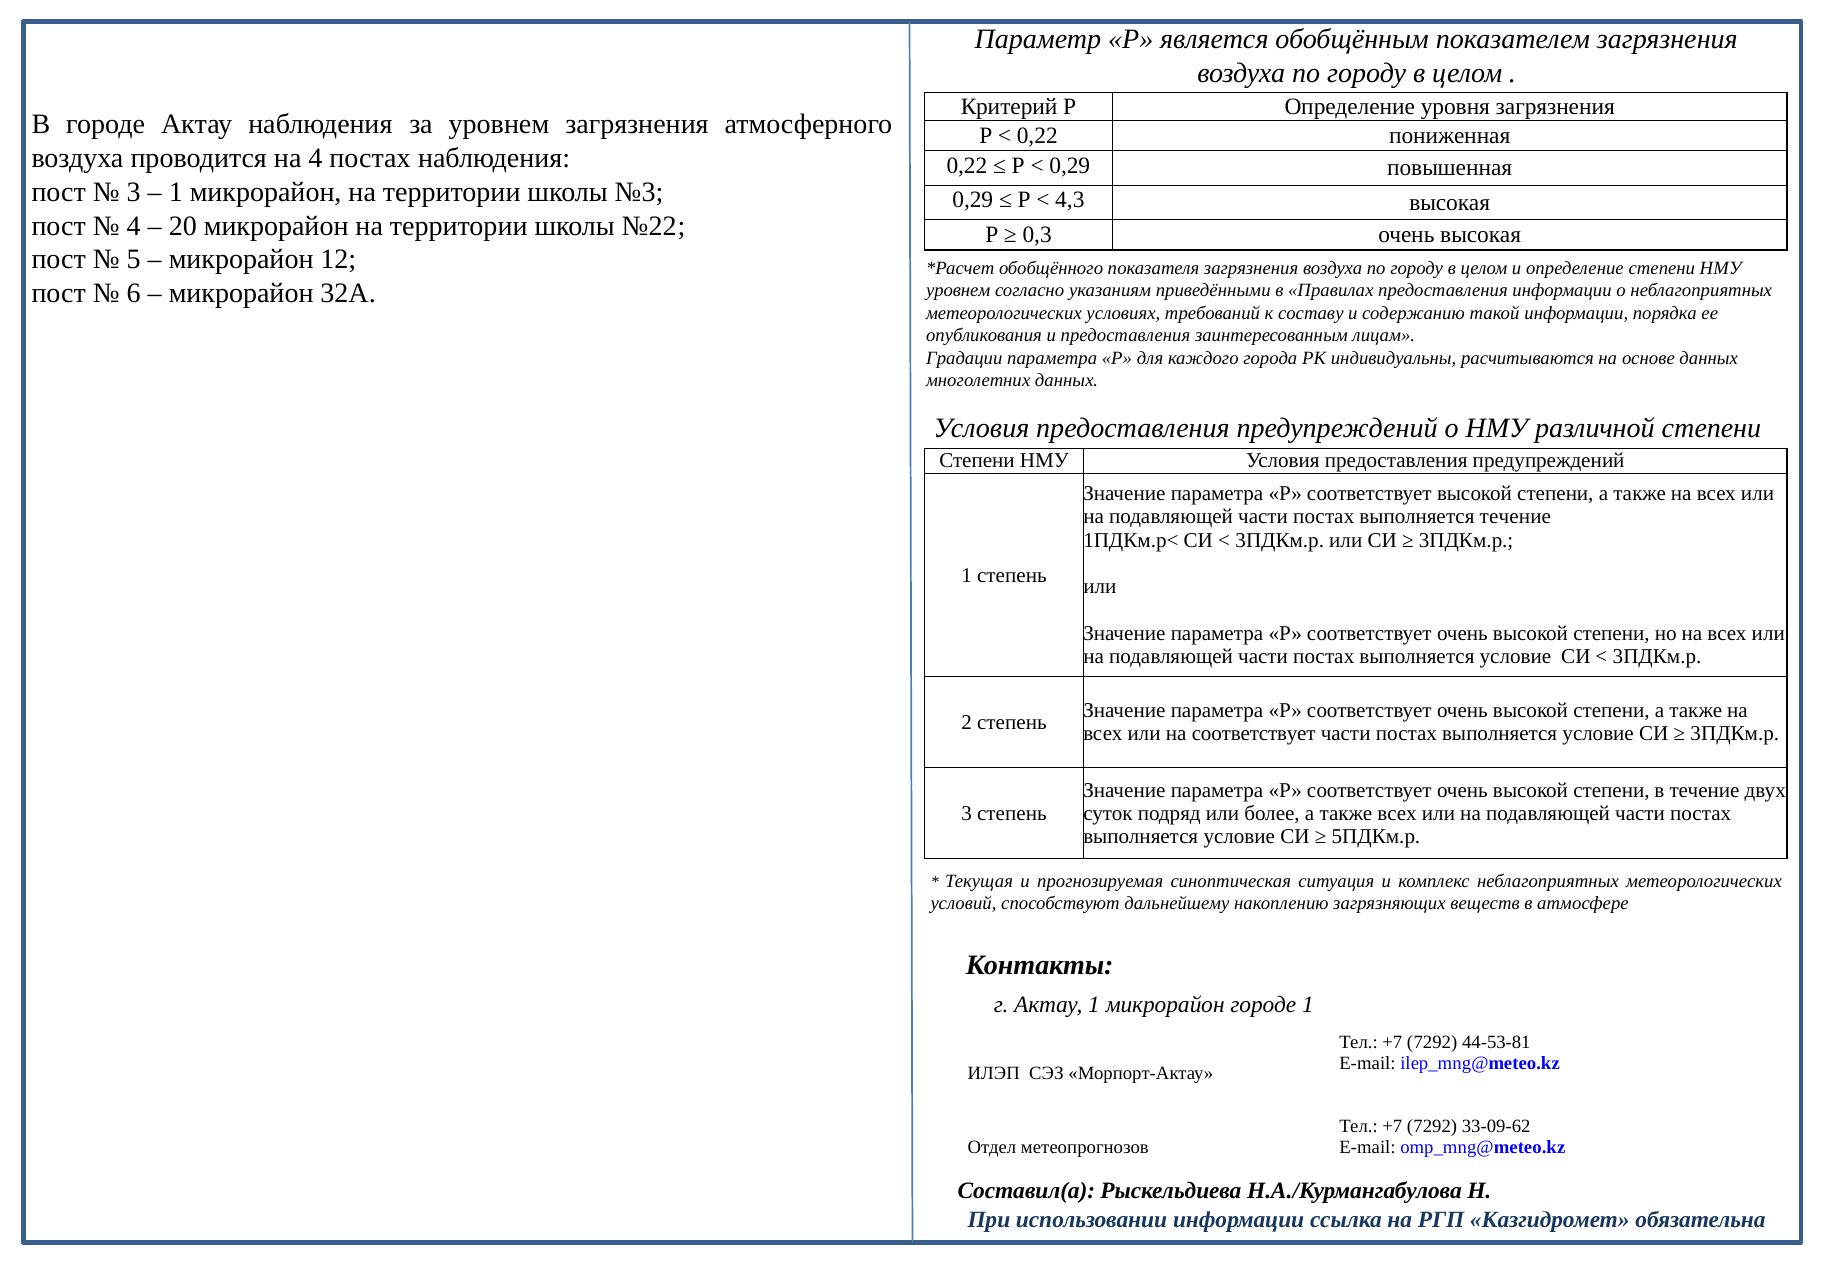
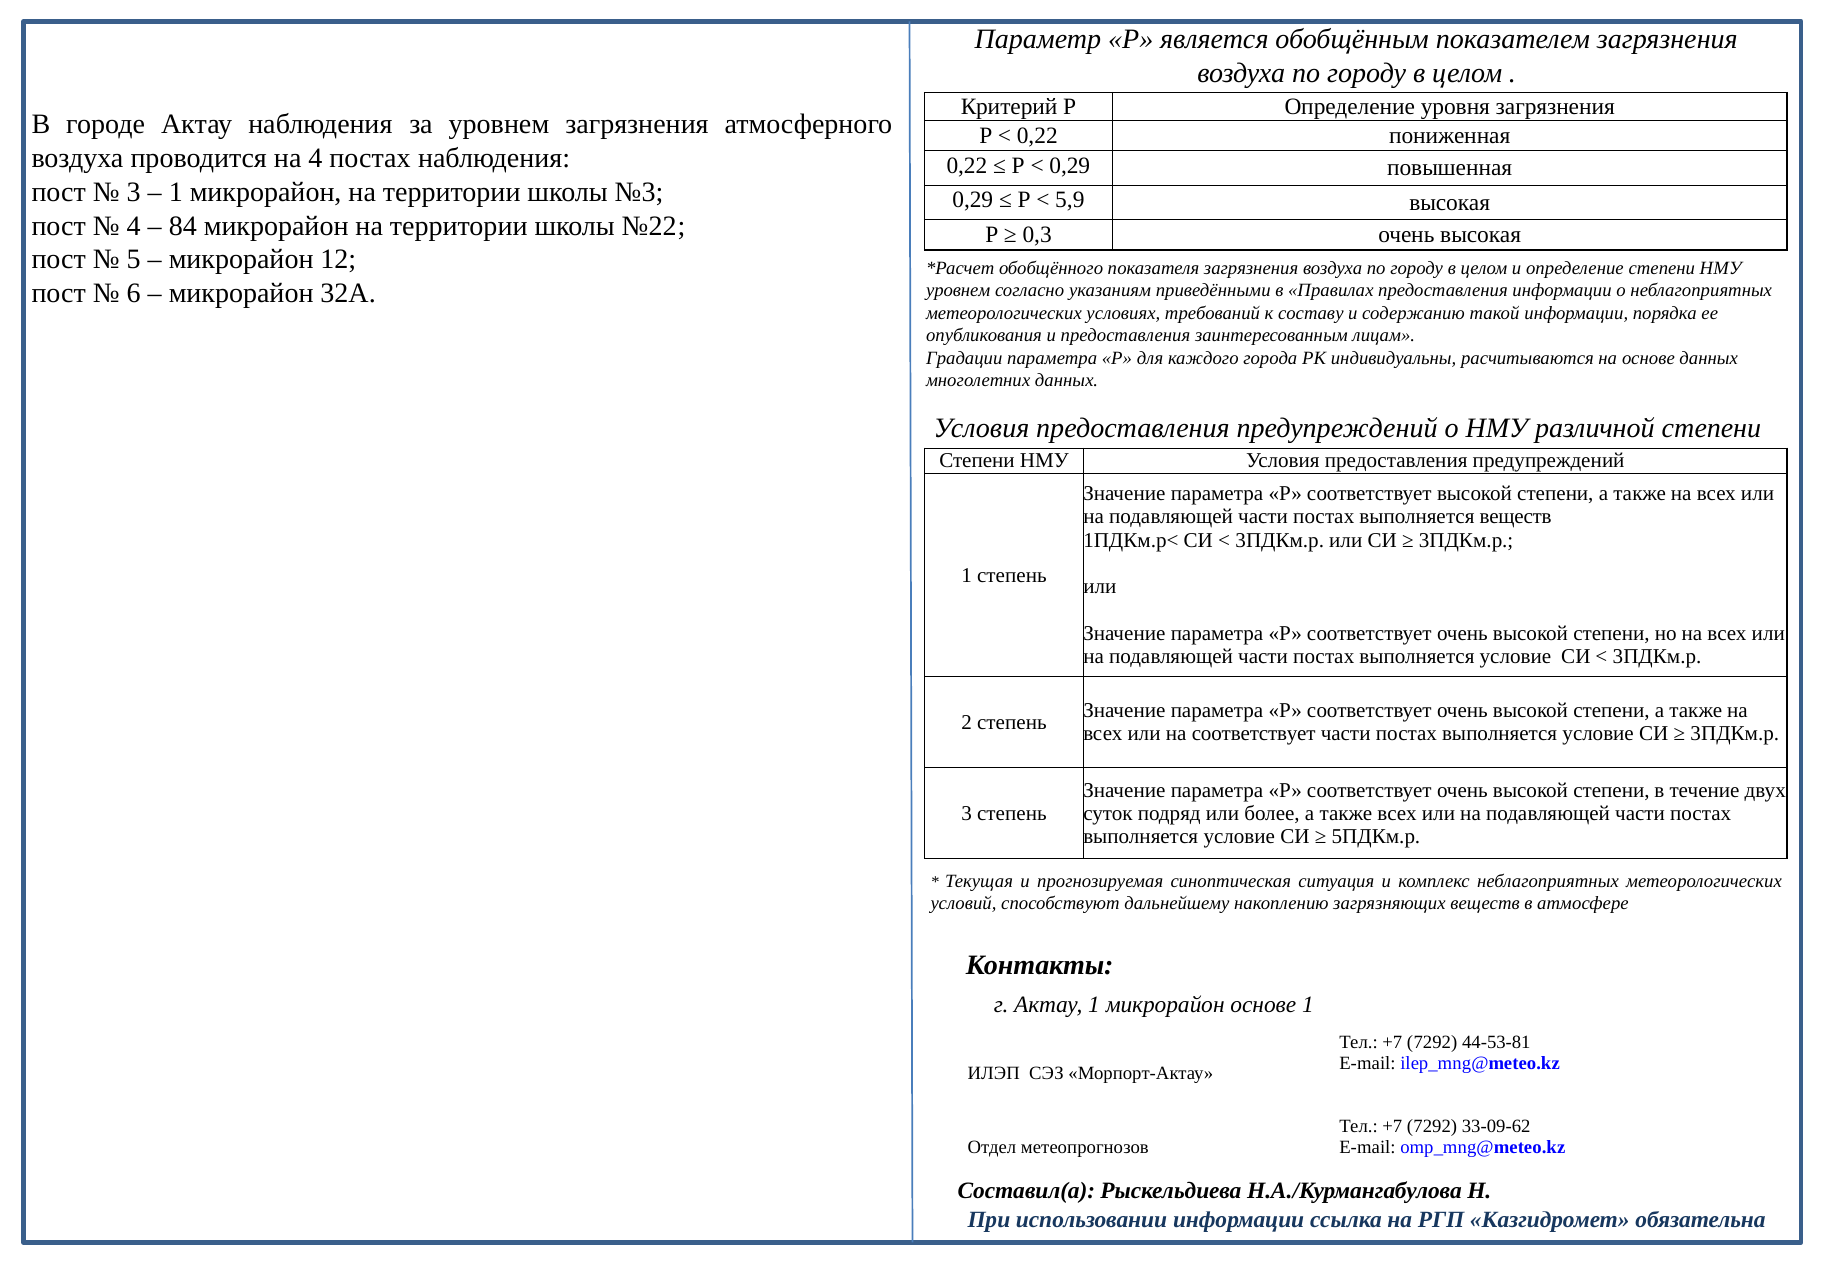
4,3: 4,3 -> 5,9 (1070, 200)
20: 20 -> 84 (183, 226)
выполняется течение: течение -> веществ (1516, 516)
микрорайон городе: городе -> основе (1263, 1004)
